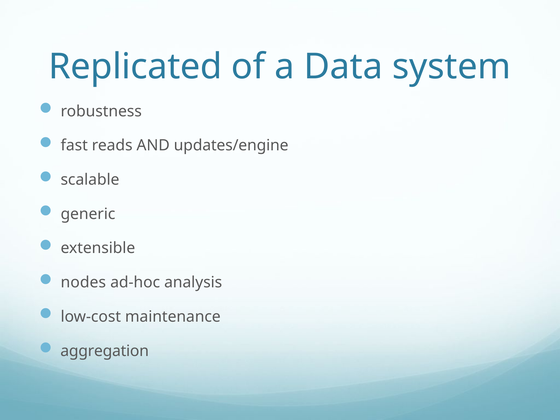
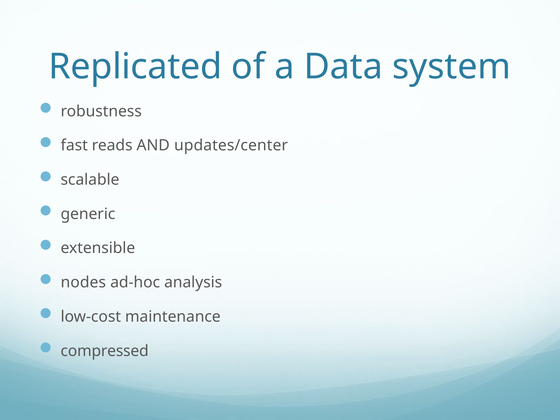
updates/engine: updates/engine -> updates/center (231, 145)
aggregation: aggregation -> compressed (105, 351)
